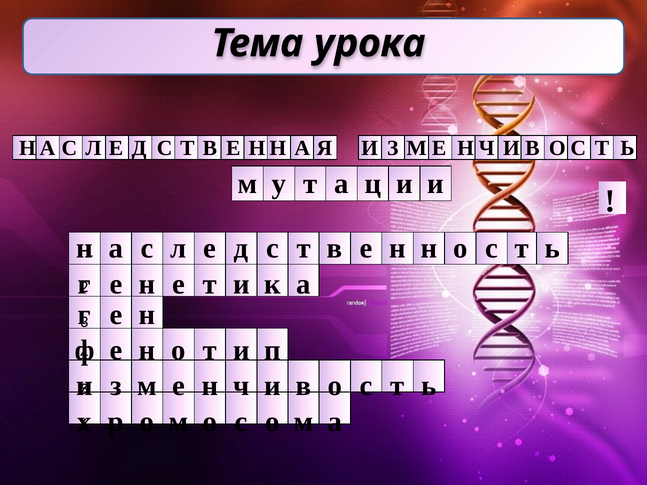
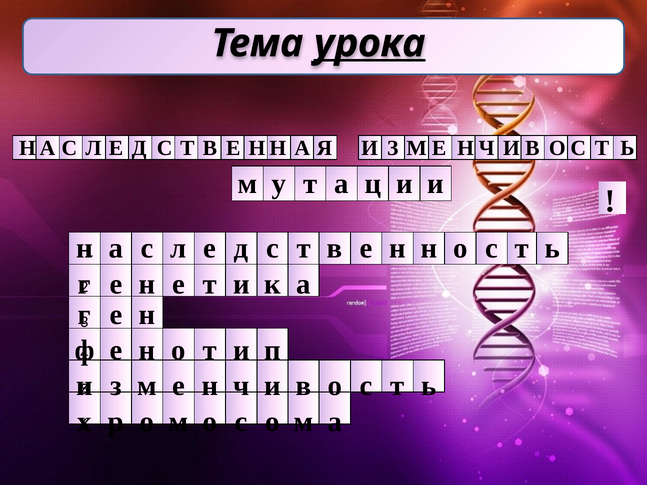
урока underline: none -> present (369, 43)
